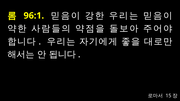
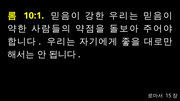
96:1: 96:1 -> 10:1 (34, 16)
